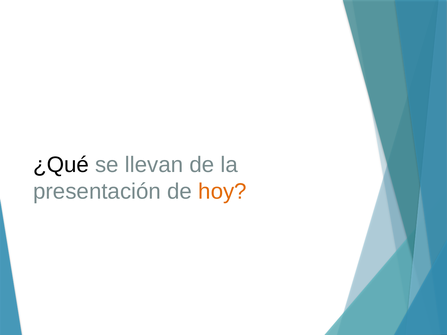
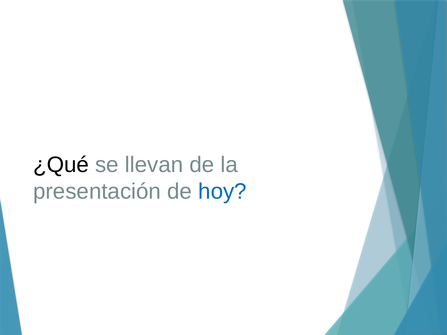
hoy colour: orange -> blue (222, 192)
